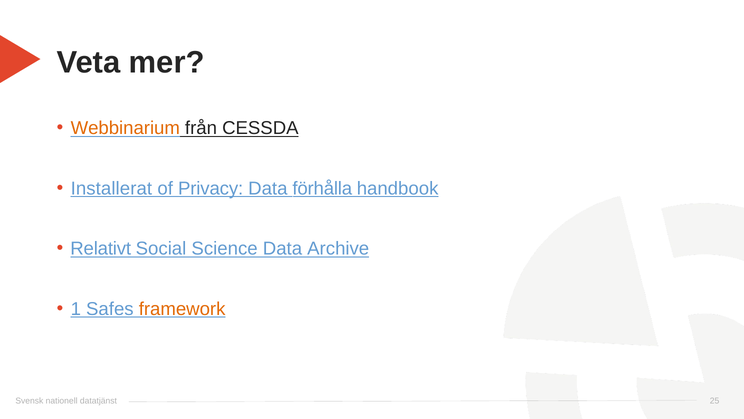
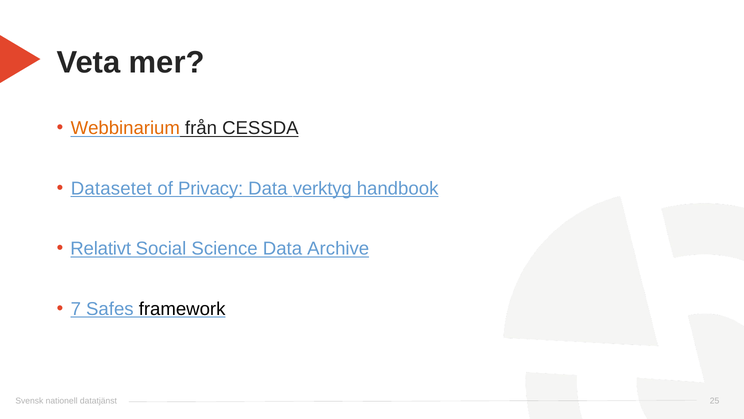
Installerat: Installerat -> Datasetet (111, 188)
förhålla: förhålla -> verktyg (322, 188)
1: 1 -> 7 (76, 309)
framework colour: orange -> black (182, 309)
